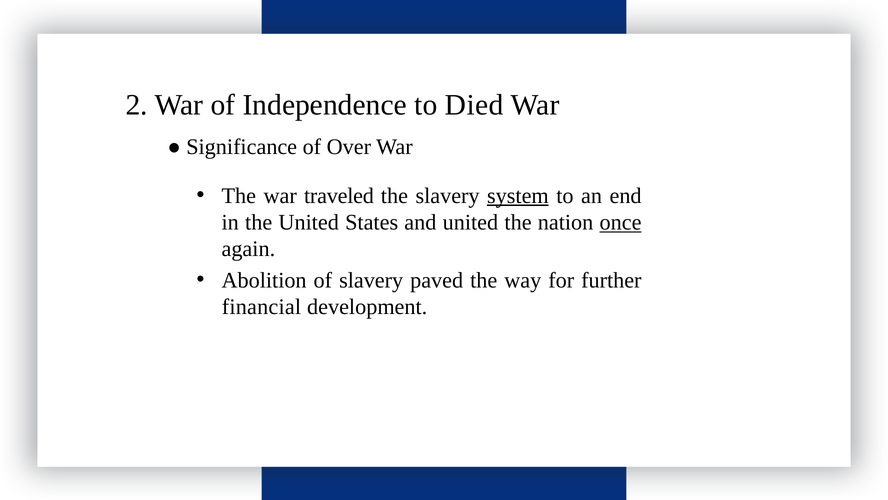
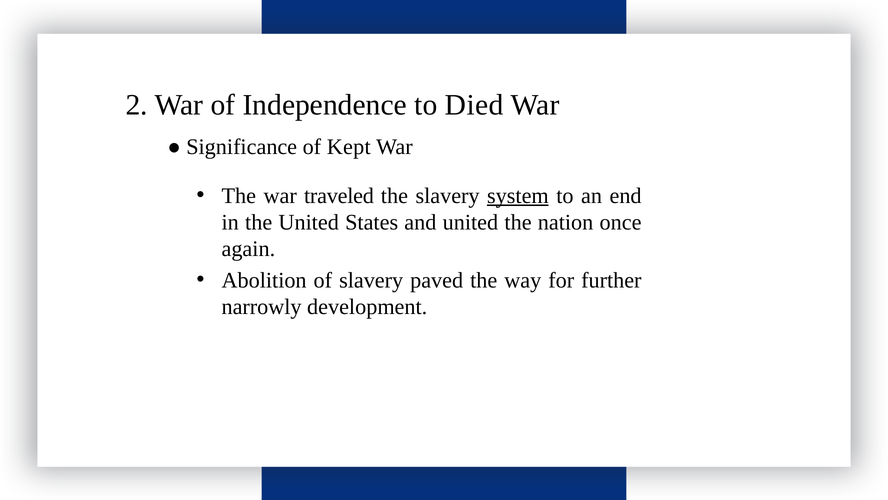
Over: Over -> Kept (349, 147)
once underline: present -> none (621, 222)
financial: financial -> narrowly (262, 307)
